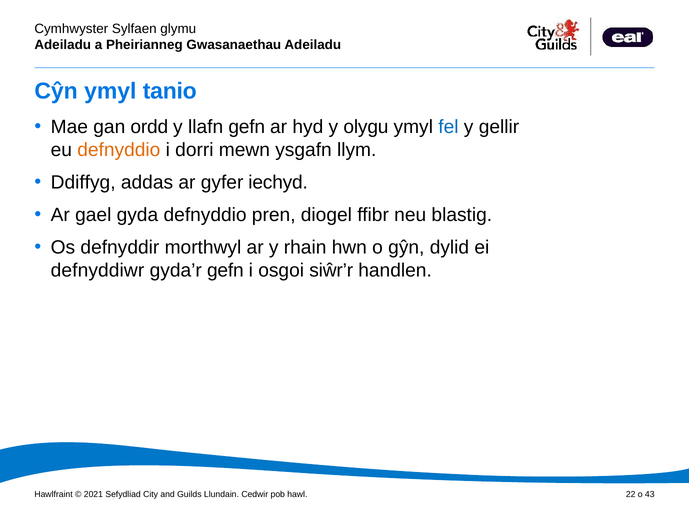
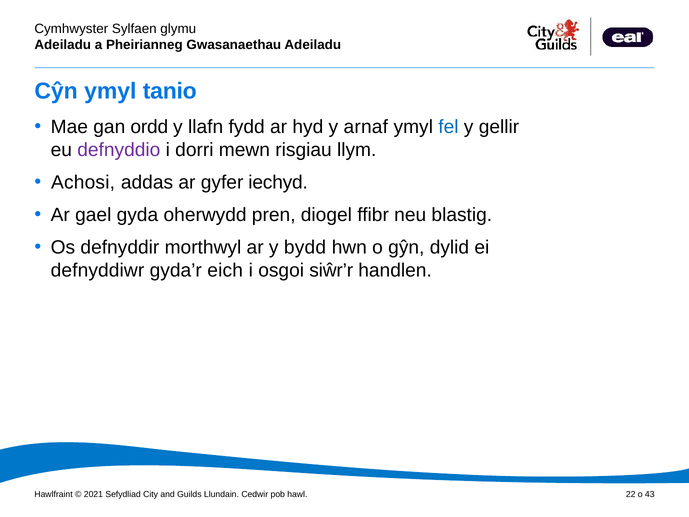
llafn gefn: gefn -> fydd (247, 127)
olygu: olygu -> arnaf (366, 127)
defnyddio colour: orange -> purple (119, 150)
ysgafn: ysgafn -> risgiau (304, 150)
Ddiffyg: Ddiffyg -> Achosi (83, 182)
gyda defnyddio: defnyddio -> oherwydd (205, 215)
rhain: rhain -> bydd (305, 247)
gyda’r gefn: gefn -> eich (225, 270)
